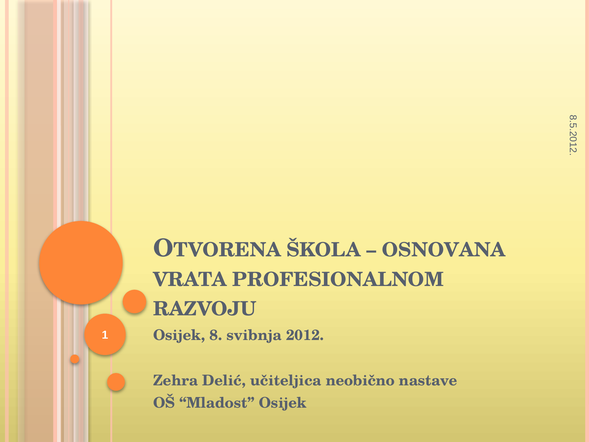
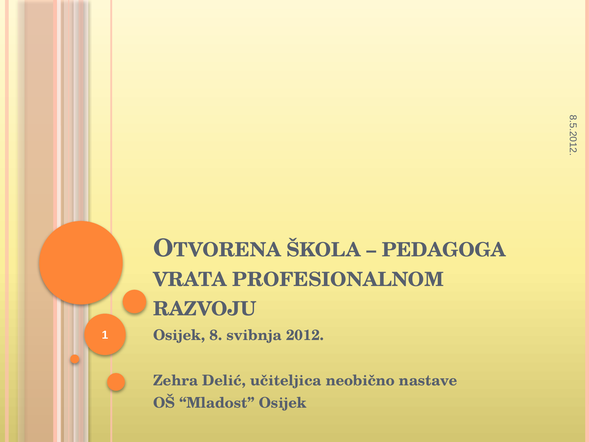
OSNOVANA: OSNOVANA -> PEDAGOGA (444, 250)
